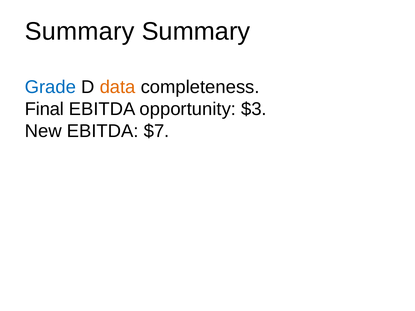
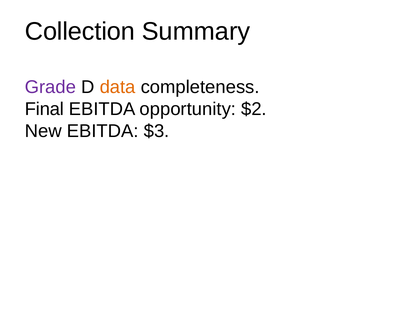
Summary: Summary -> Collection (80, 31)
Grade colour: blue -> purple (50, 87)
$3: $3 -> $2 (254, 109)
$7: $7 -> $3 (157, 131)
